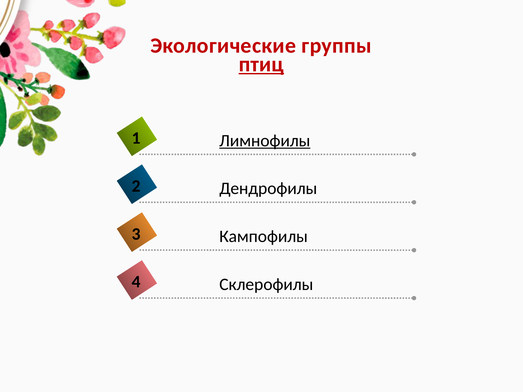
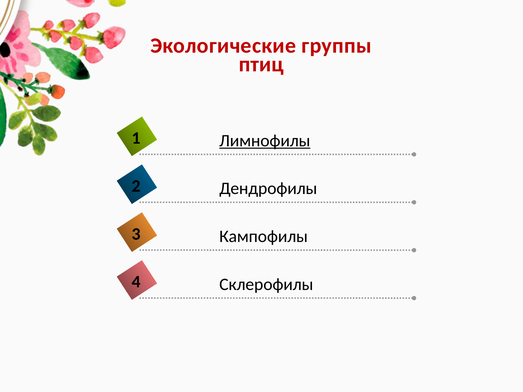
птиц underline: present -> none (261, 64)
